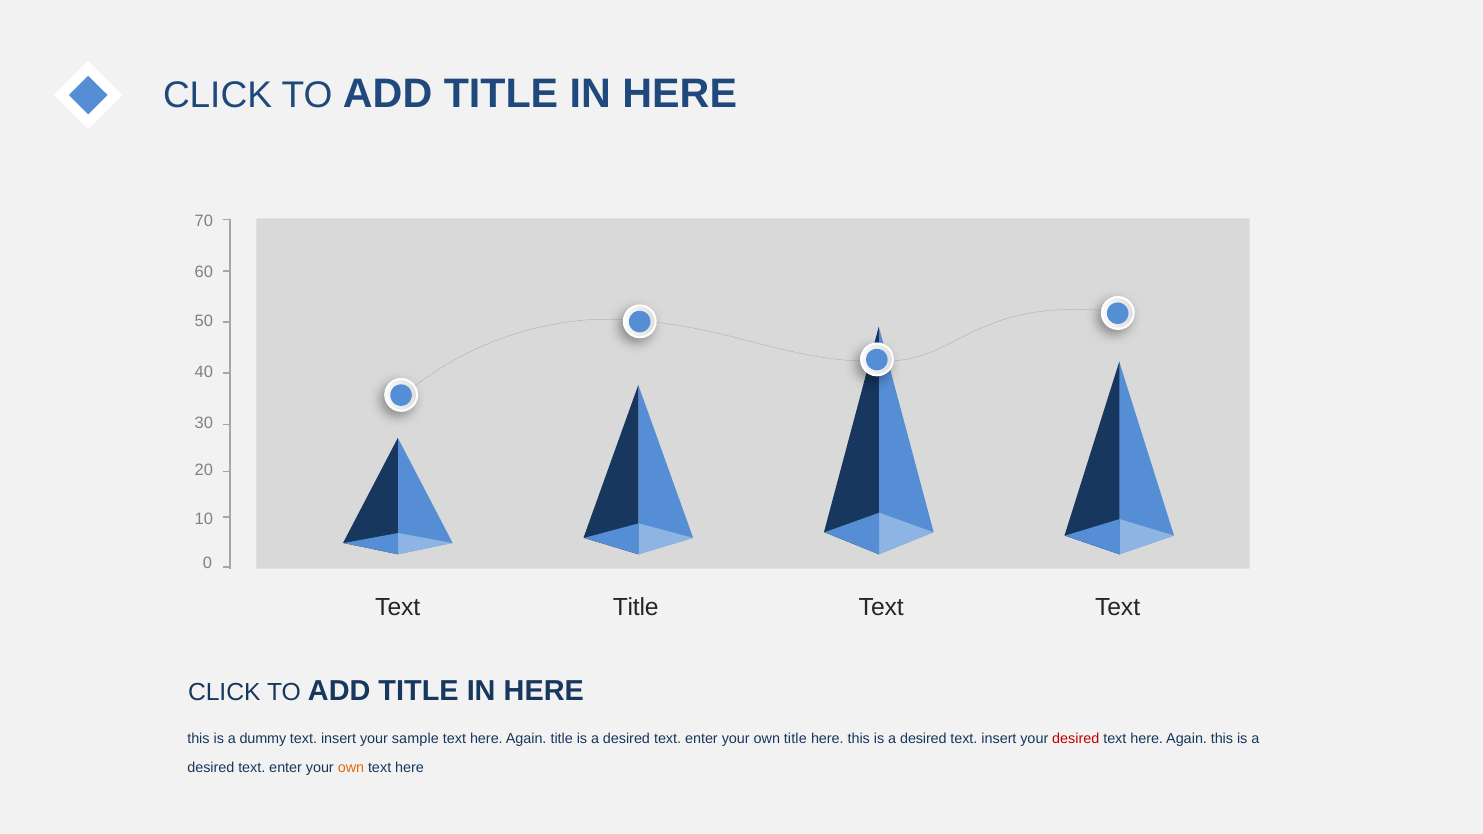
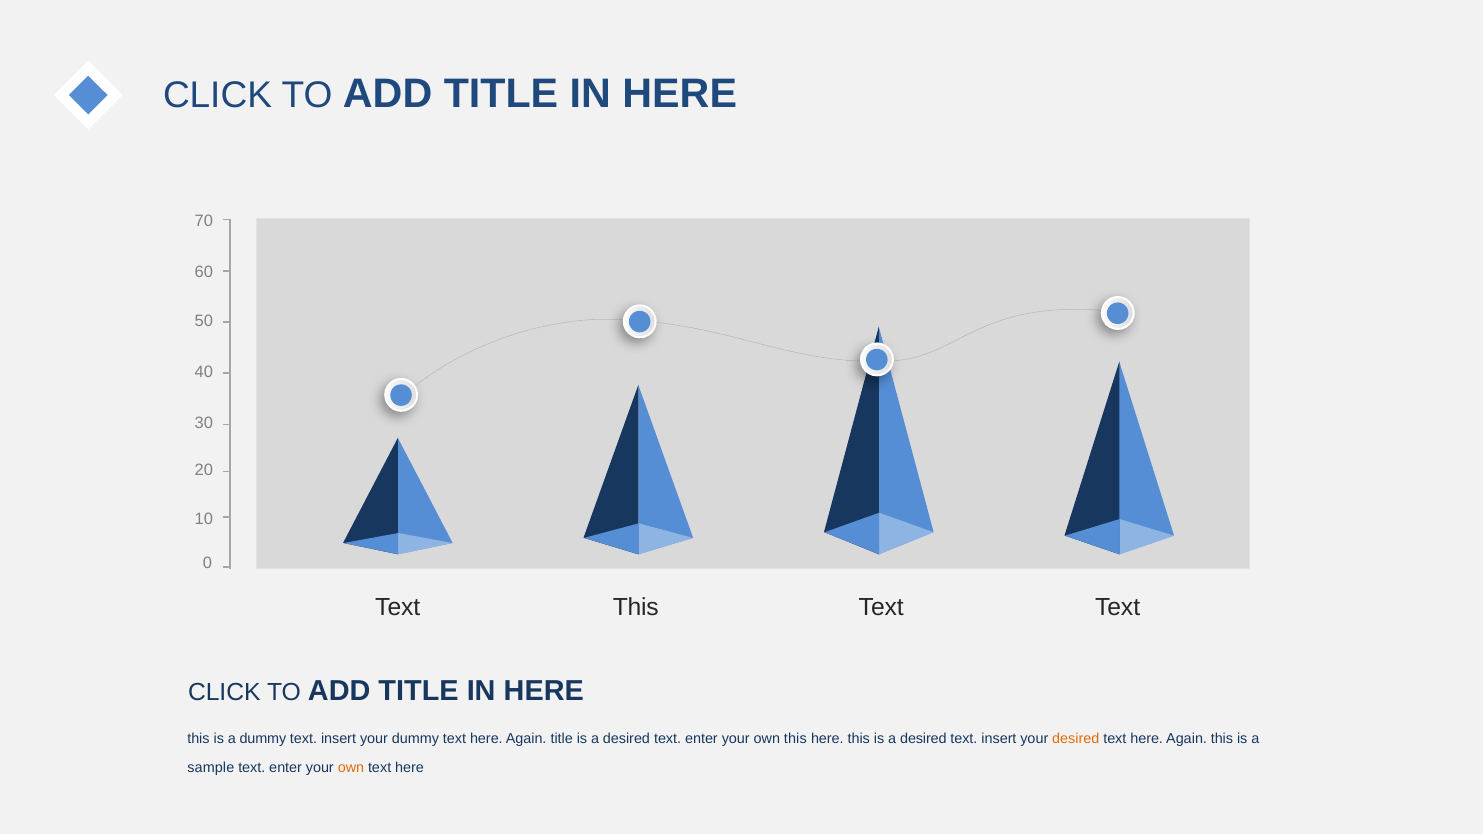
Text Title: Title -> This (636, 607)
your sample: sample -> dummy (415, 739)
own title: title -> this (795, 739)
desired colour: red -> orange (1076, 739)
desired: desired -> sample (211, 768)
